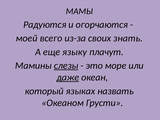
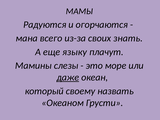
моей: моей -> мана (27, 38)
слезы underline: present -> none (66, 66)
языках: языках -> своему (81, 91)
